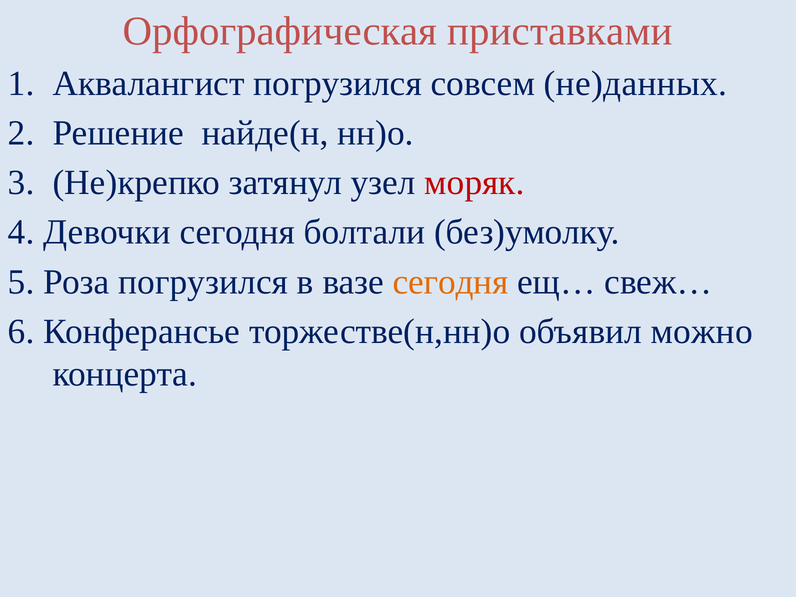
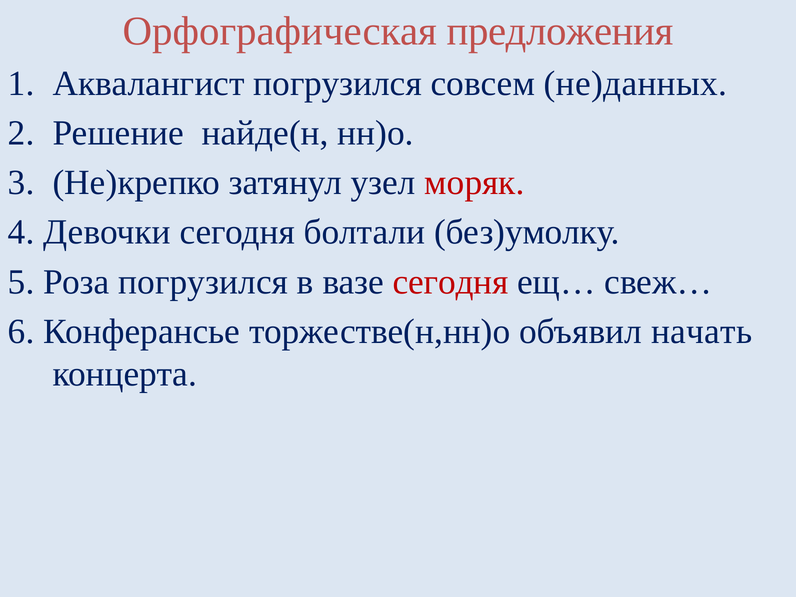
приставками: приставками -> предложения (560, 31)
сегодня colour: orange -> red (451, 282)
можно: можно -> начать (702, 331)
